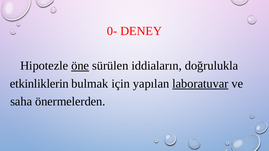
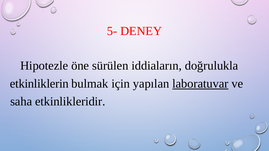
0-: 0- -> 5- (112, 31)
öne underline: present -> none (80, 66)
önermelerden: önermelerden -> etkinlikleridir (70, 102)
